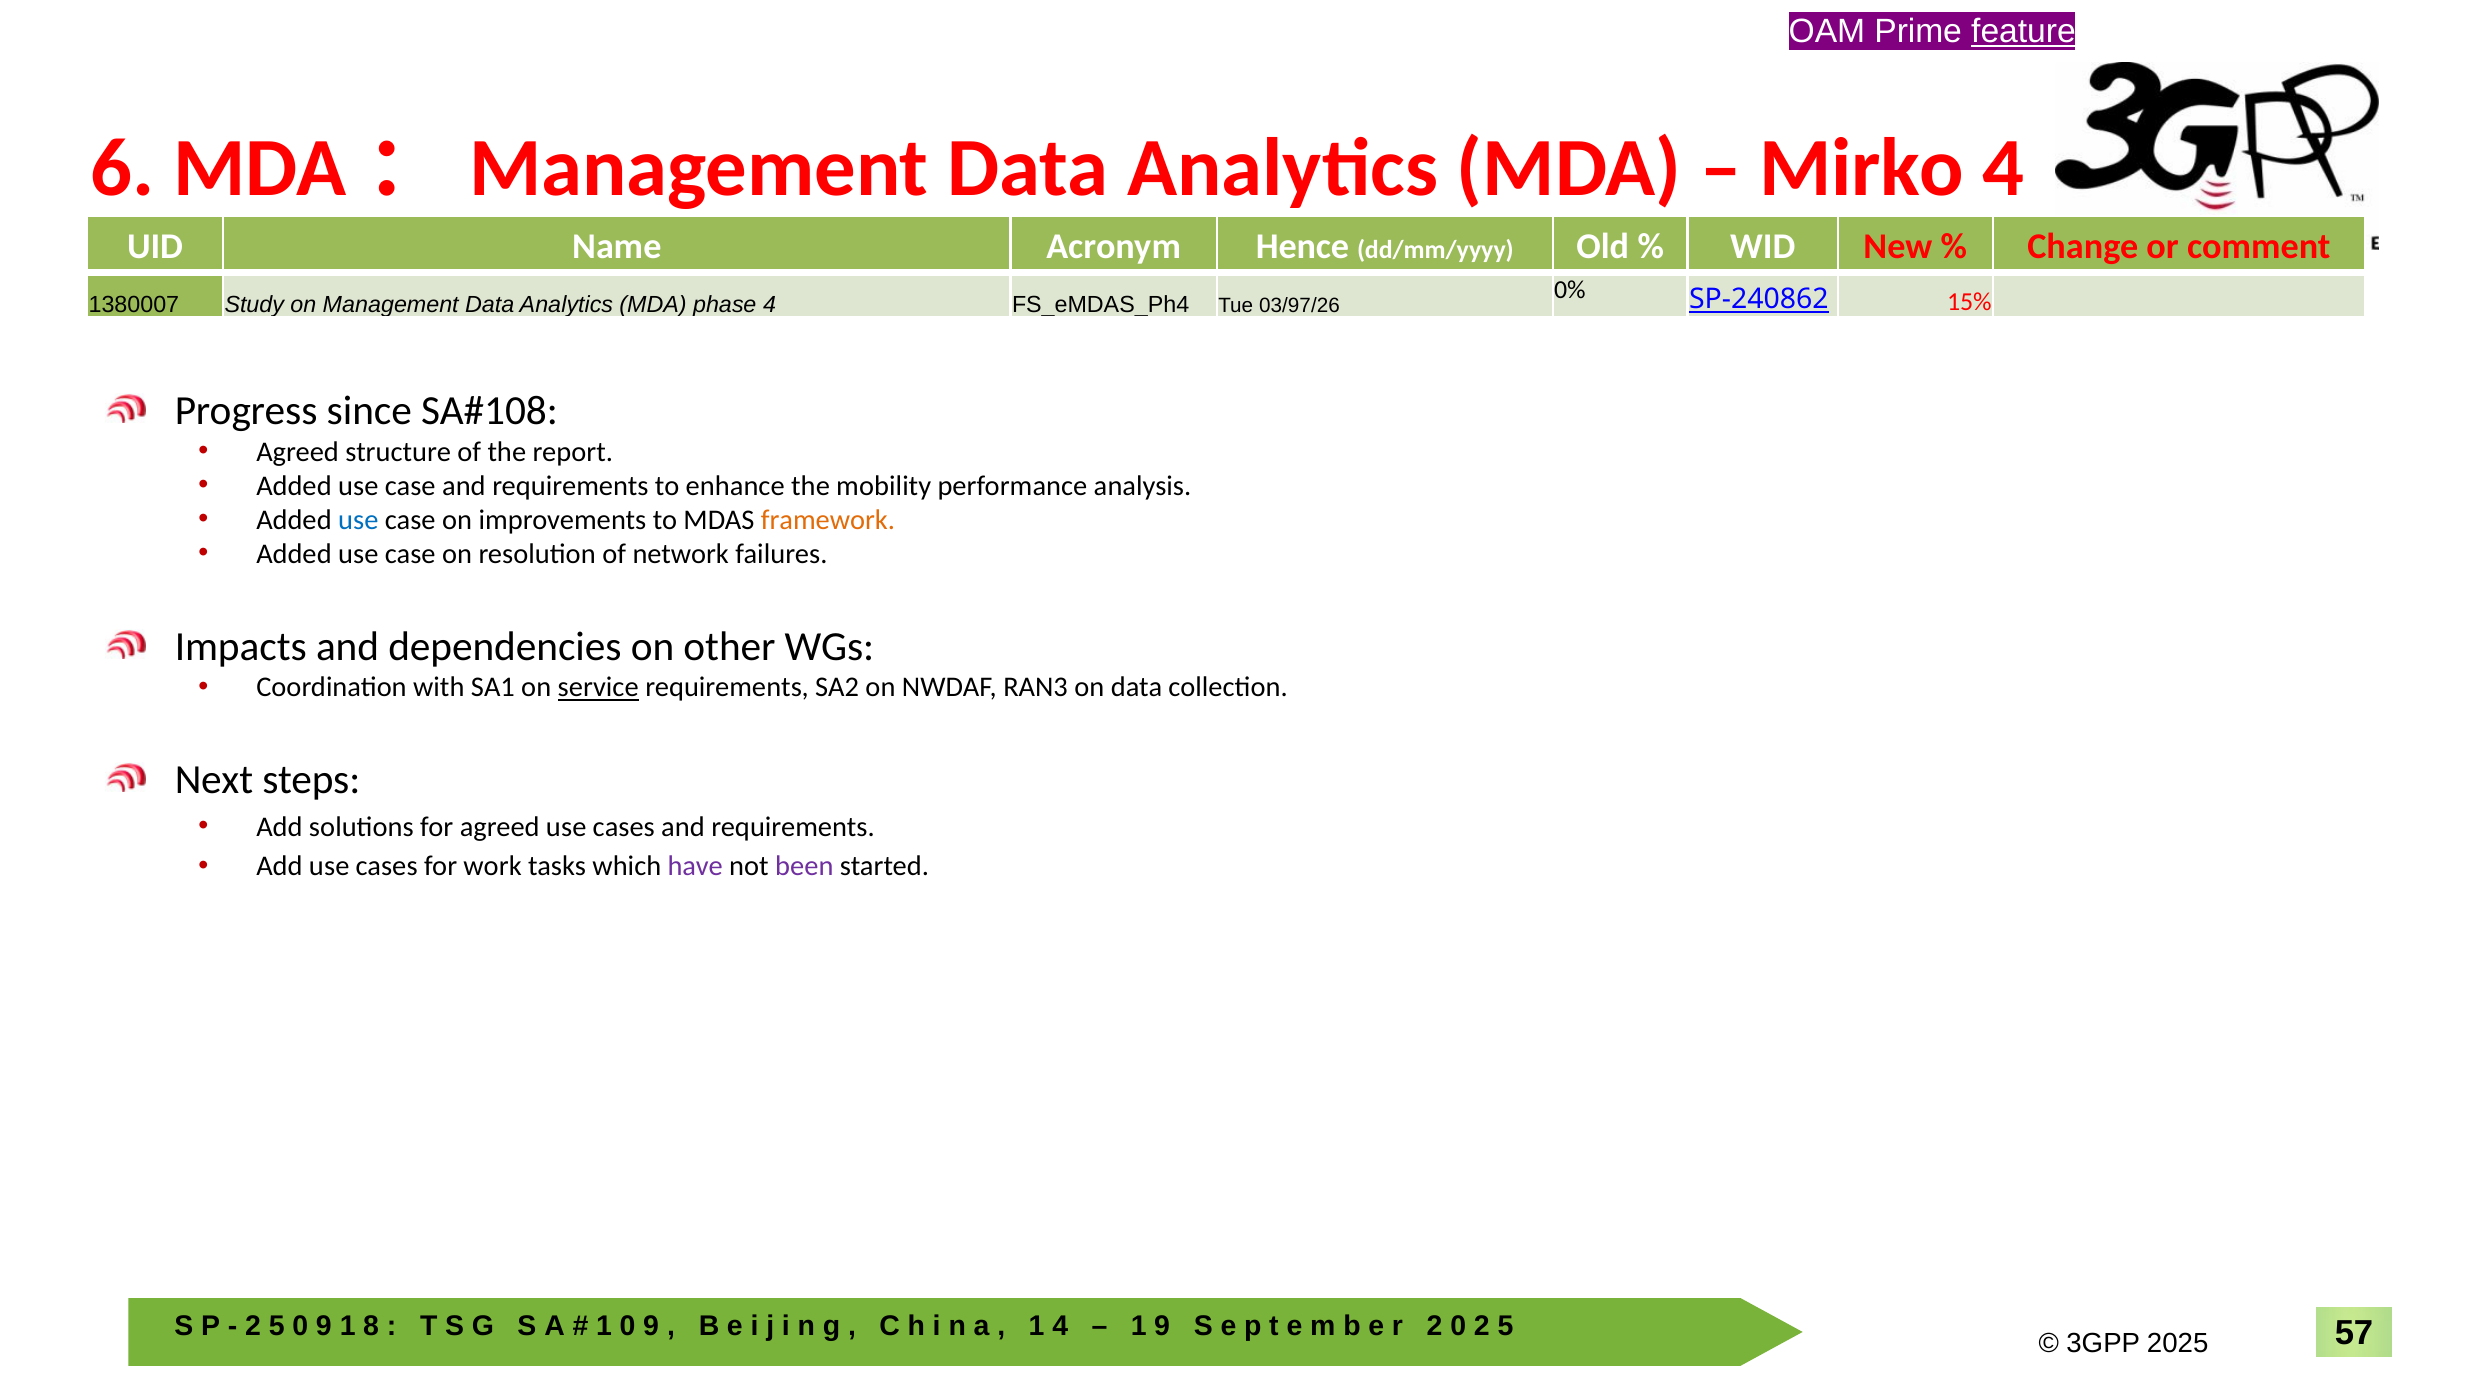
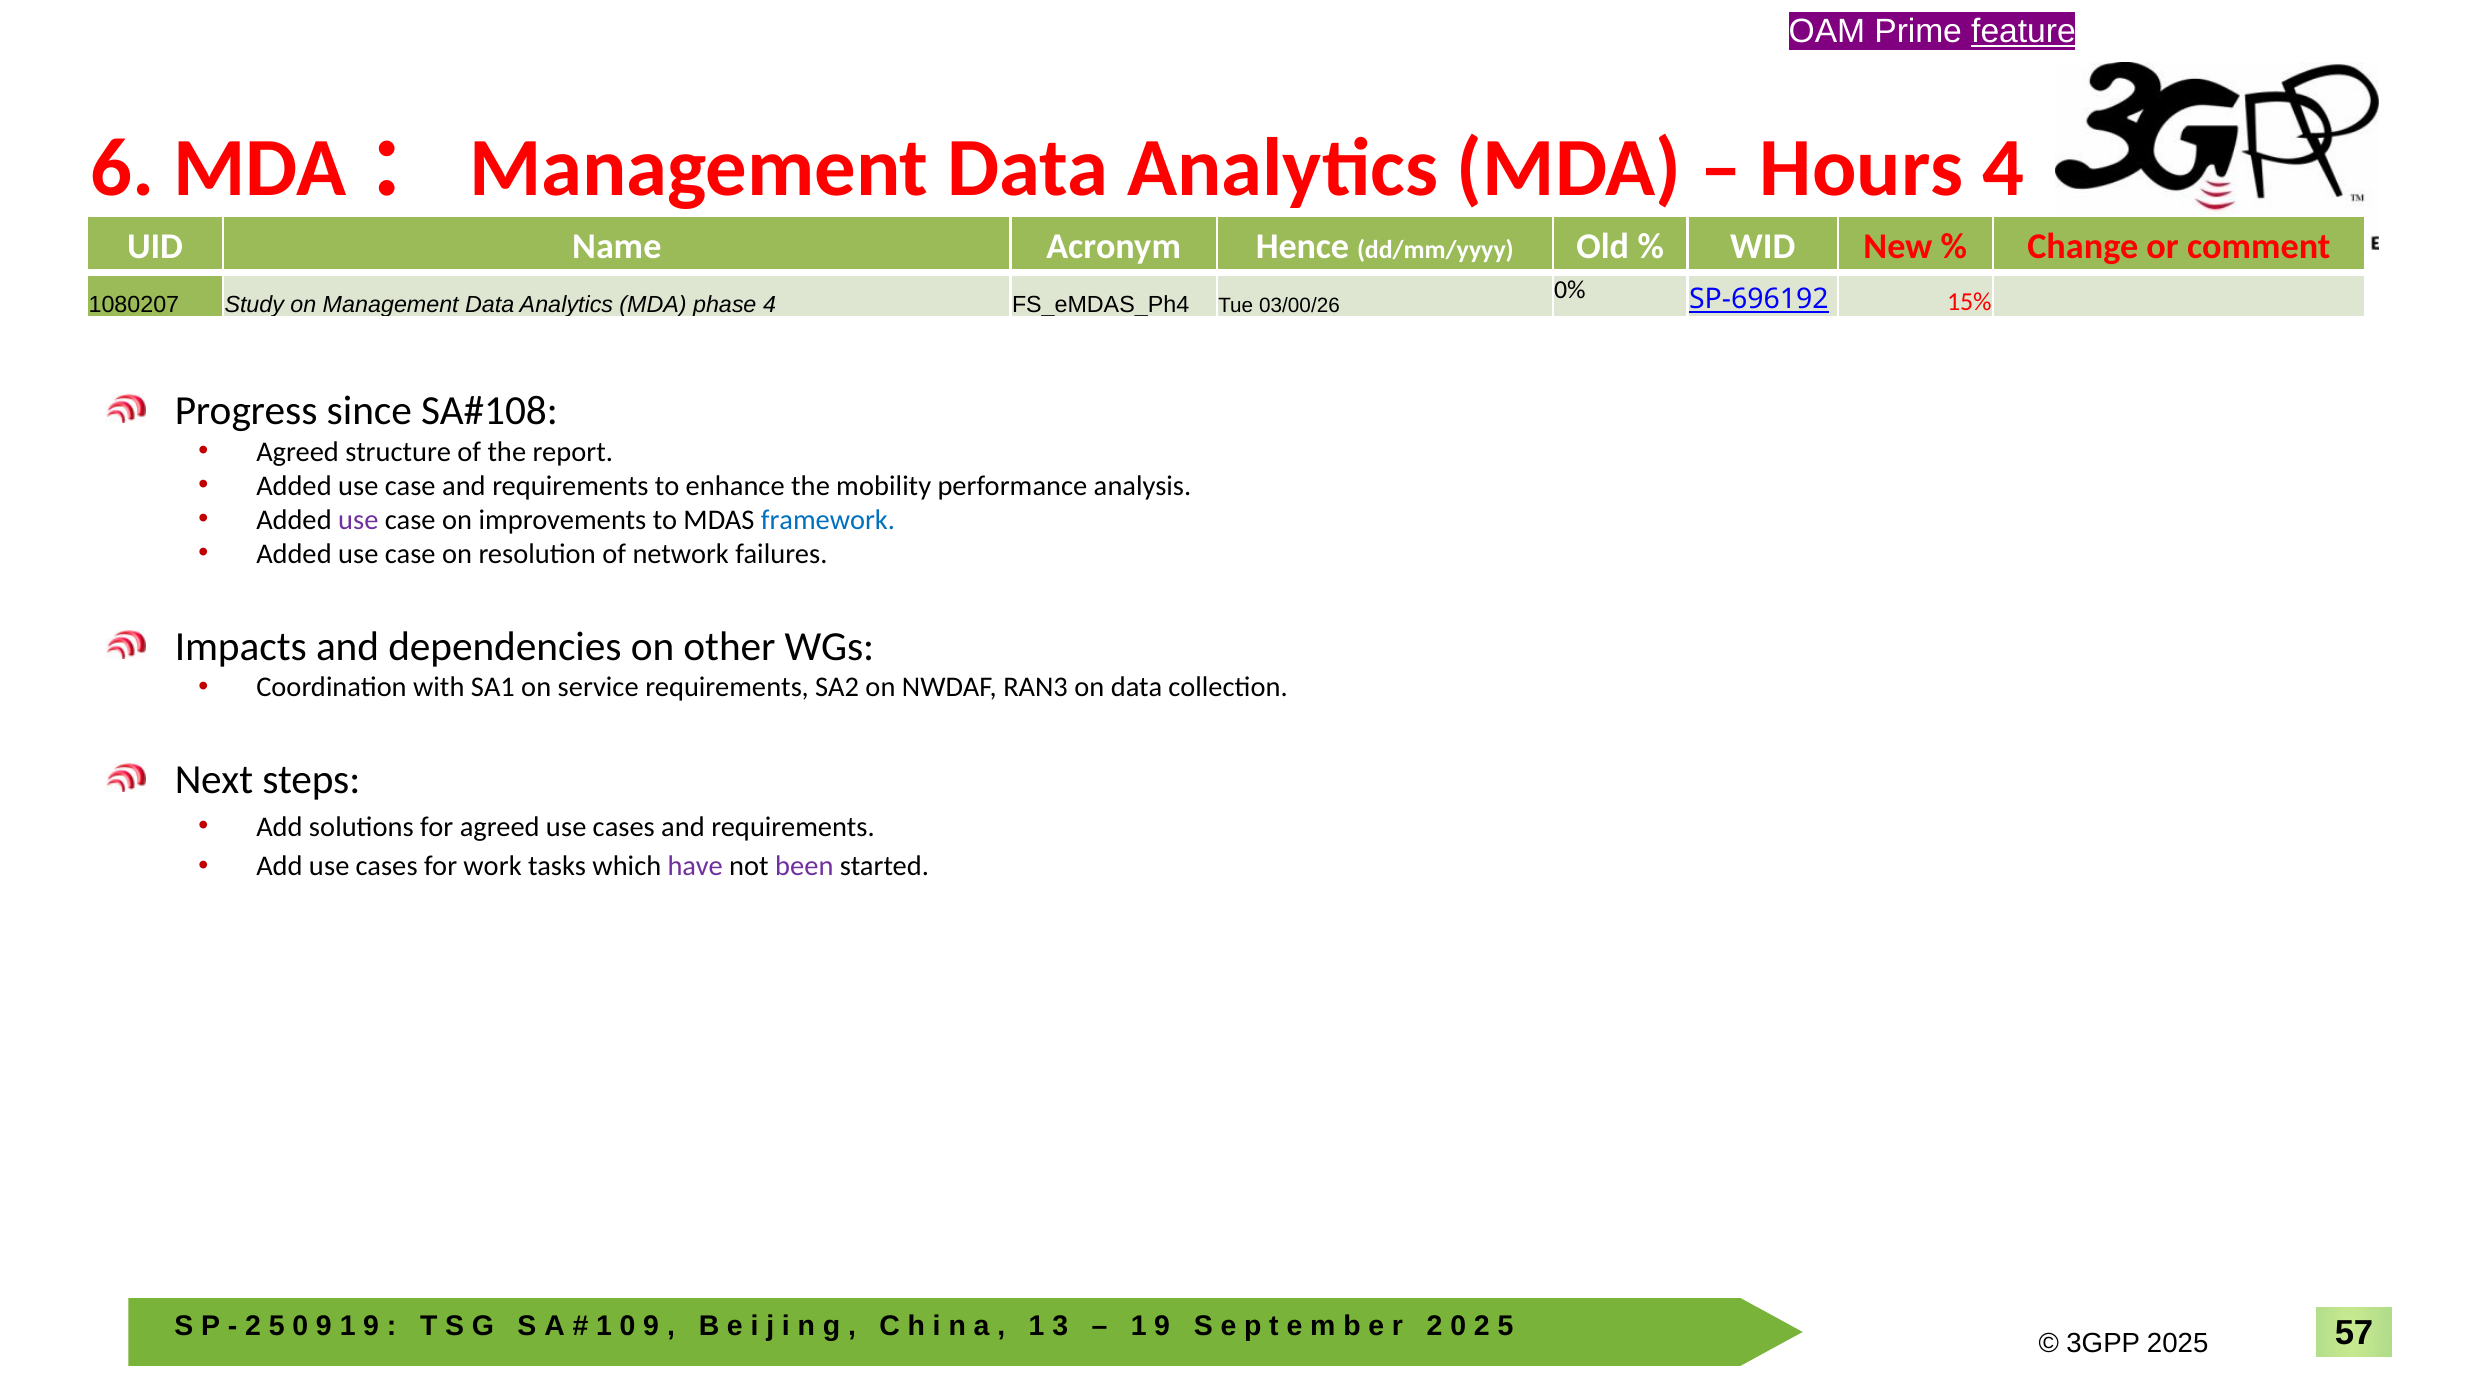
Mirko: Mirko -> Hours (1862, 169)
SP-240862: SP-240862 -> SP-696192 (1759, 299)
1380007: 1380007 -> 1080207 (134, 304)
03/97/26: 03/97/26 -> 03/00/26 (1299, 306)
use colour: blue -> purple (358, 520)
framework colour: orange -> blue (828, 520)
service underline: present -> none (598, 688)
8: 8 -> 9 (371, 1326)
4: 4 -> 3 (1060, 1326)
